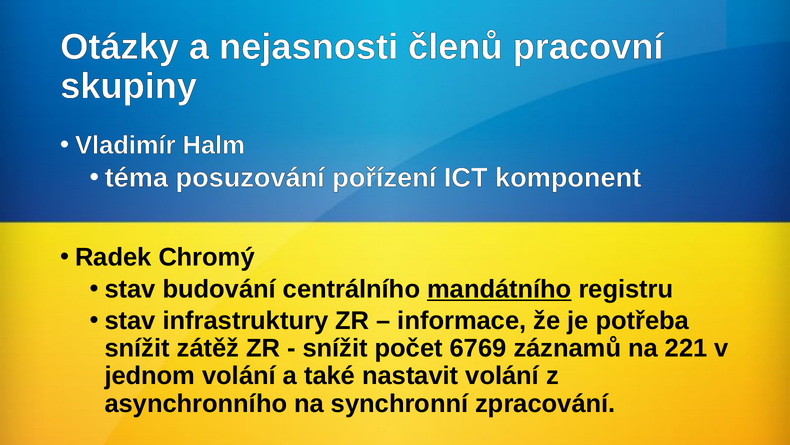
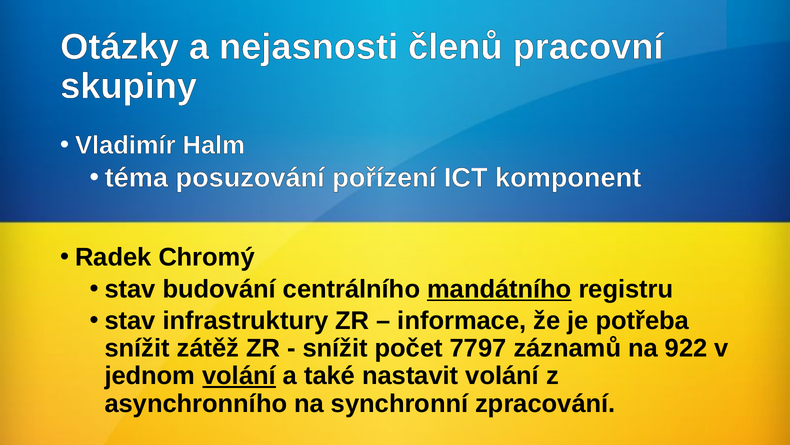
6769: 6769 -> 7797 (478, 348)
221: 221 -> 922 (686, 348)
volání underline: none -> present (239, 375)
